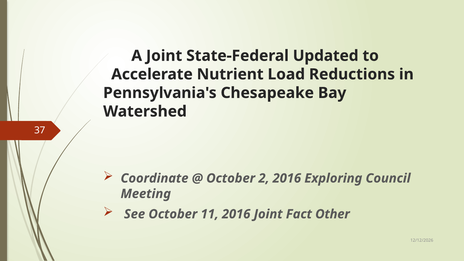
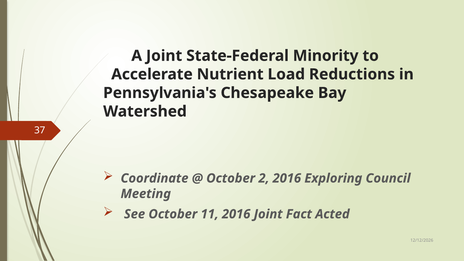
Updated: Updated -> Minority (326, 56)
Other: Other -> Acted (332, 214)
